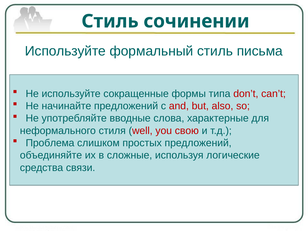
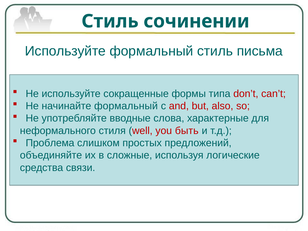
начинайте предложений: предложений -> формальный (126, 106)
свою: свою -> быть (187, 131)
